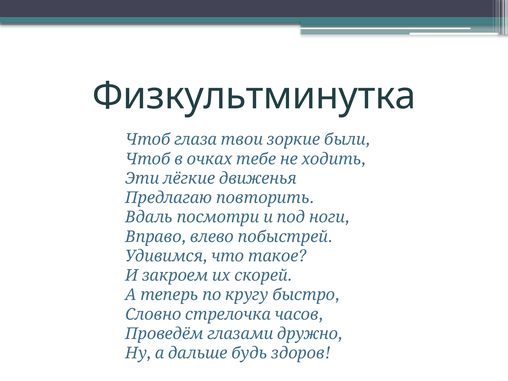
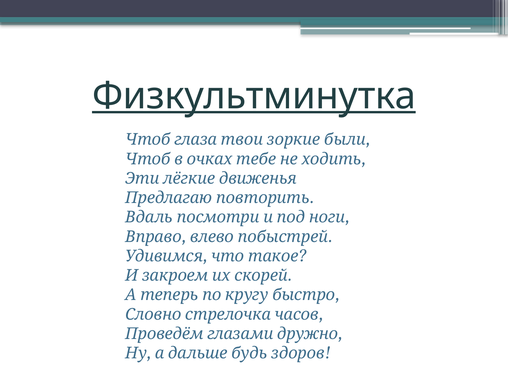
Физкультминутка underline: none -> present (254, 96)
